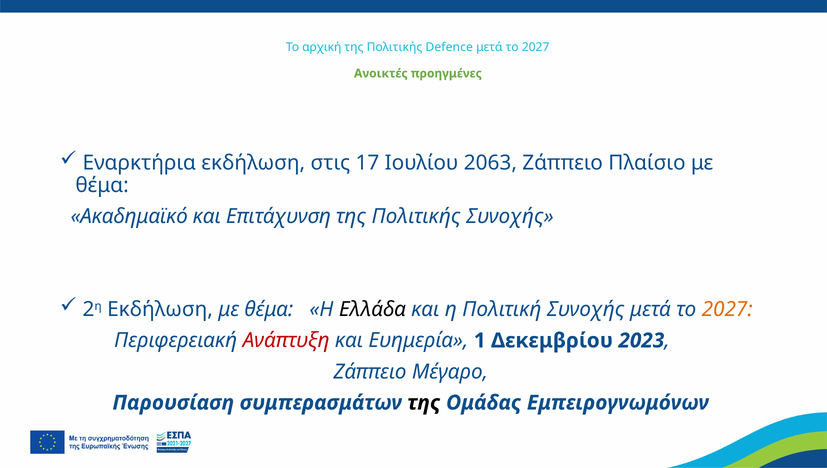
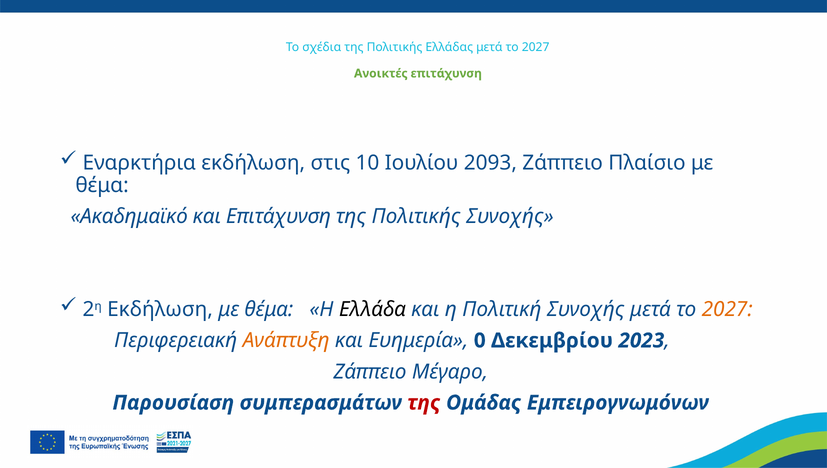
αρχική: αρχική -> σχέδια (322, 47)
Defence: Defence -> Ελλάδας (449, 47)
Ανοικτές προηγμένες: προηγμένες -> επιτάχυνση (446, 73)
17: 17 -> 10 (367, 163)
2063: 2063 -> 2093 (490, 163)
Ανάπτυξη colour: red -> orange (286, 341)
1: 1 -> 0 (480, 341)
της colour: black -> red (424, 403)
